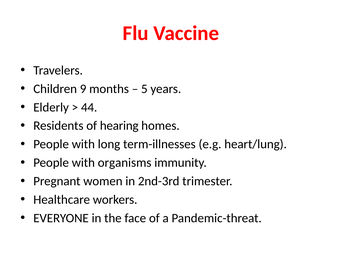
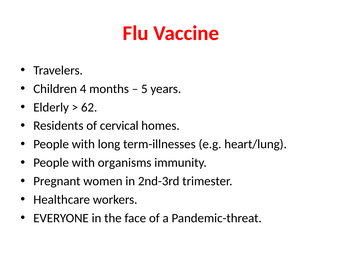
9: 9 -> 4 (83, 89)
44: 44 -> 62 (89, 107)
hearing: hearing -> cervical (119, 125)
